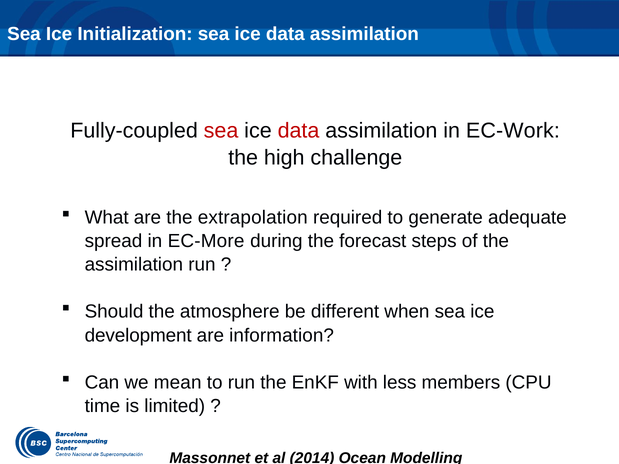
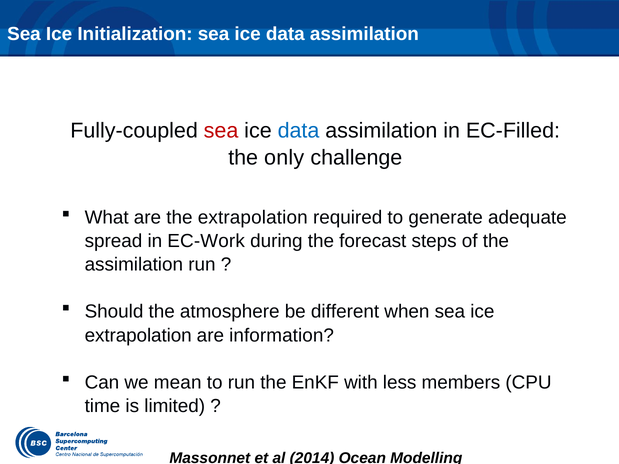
data colour: red -> blue (299, 131)
EC-Work: EC-Work -> EC-Filled (513, 131)
high: high -> only (284, 158)
EC-More: EC-More -> EC-Work (206, 241)
development: development -> extrapolation (138, 336)
